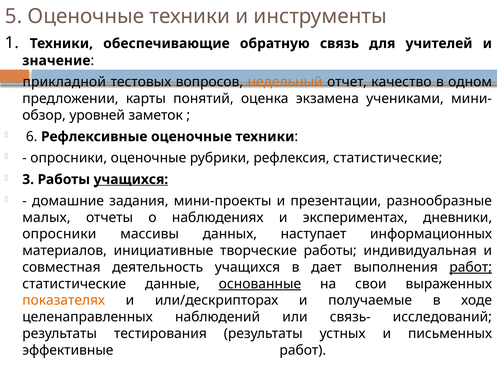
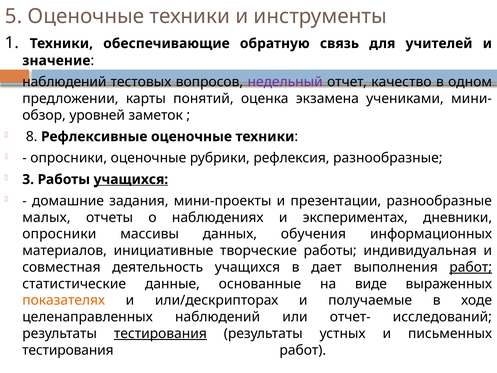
прикладной: прикладной -> наблюдений (64, 82)
недельный colour: orange -> purple (285, 82)
6: 6 -> 8 (32, 137)
рефлексия статистические: статистические -> разнообразные (388, 158)
наступает: наступает -> обучения (313, 234)
основанные underline: present -> none (260, 284)
свои: свои -> виде (371, 284)
связь-: связь- -> отчет- (350, 317)
тестирования underline: none -> present (160, 333)
эффективные: эффективные -> тестирования (68, 350)
